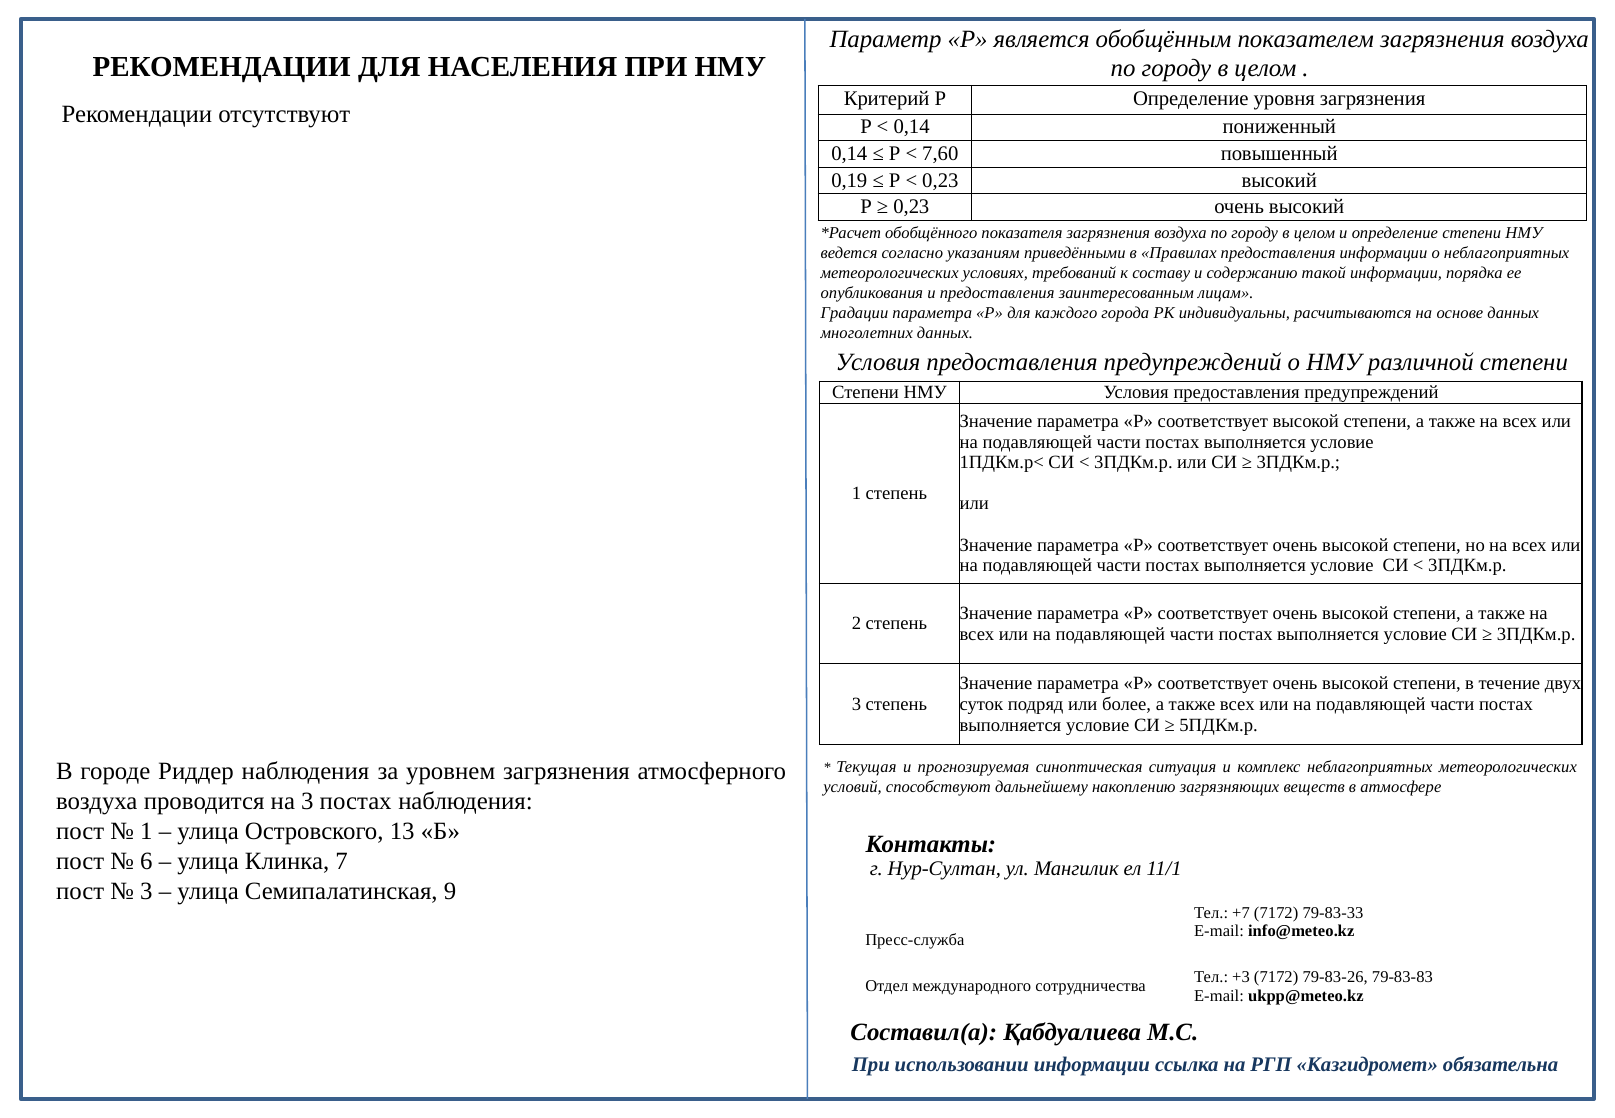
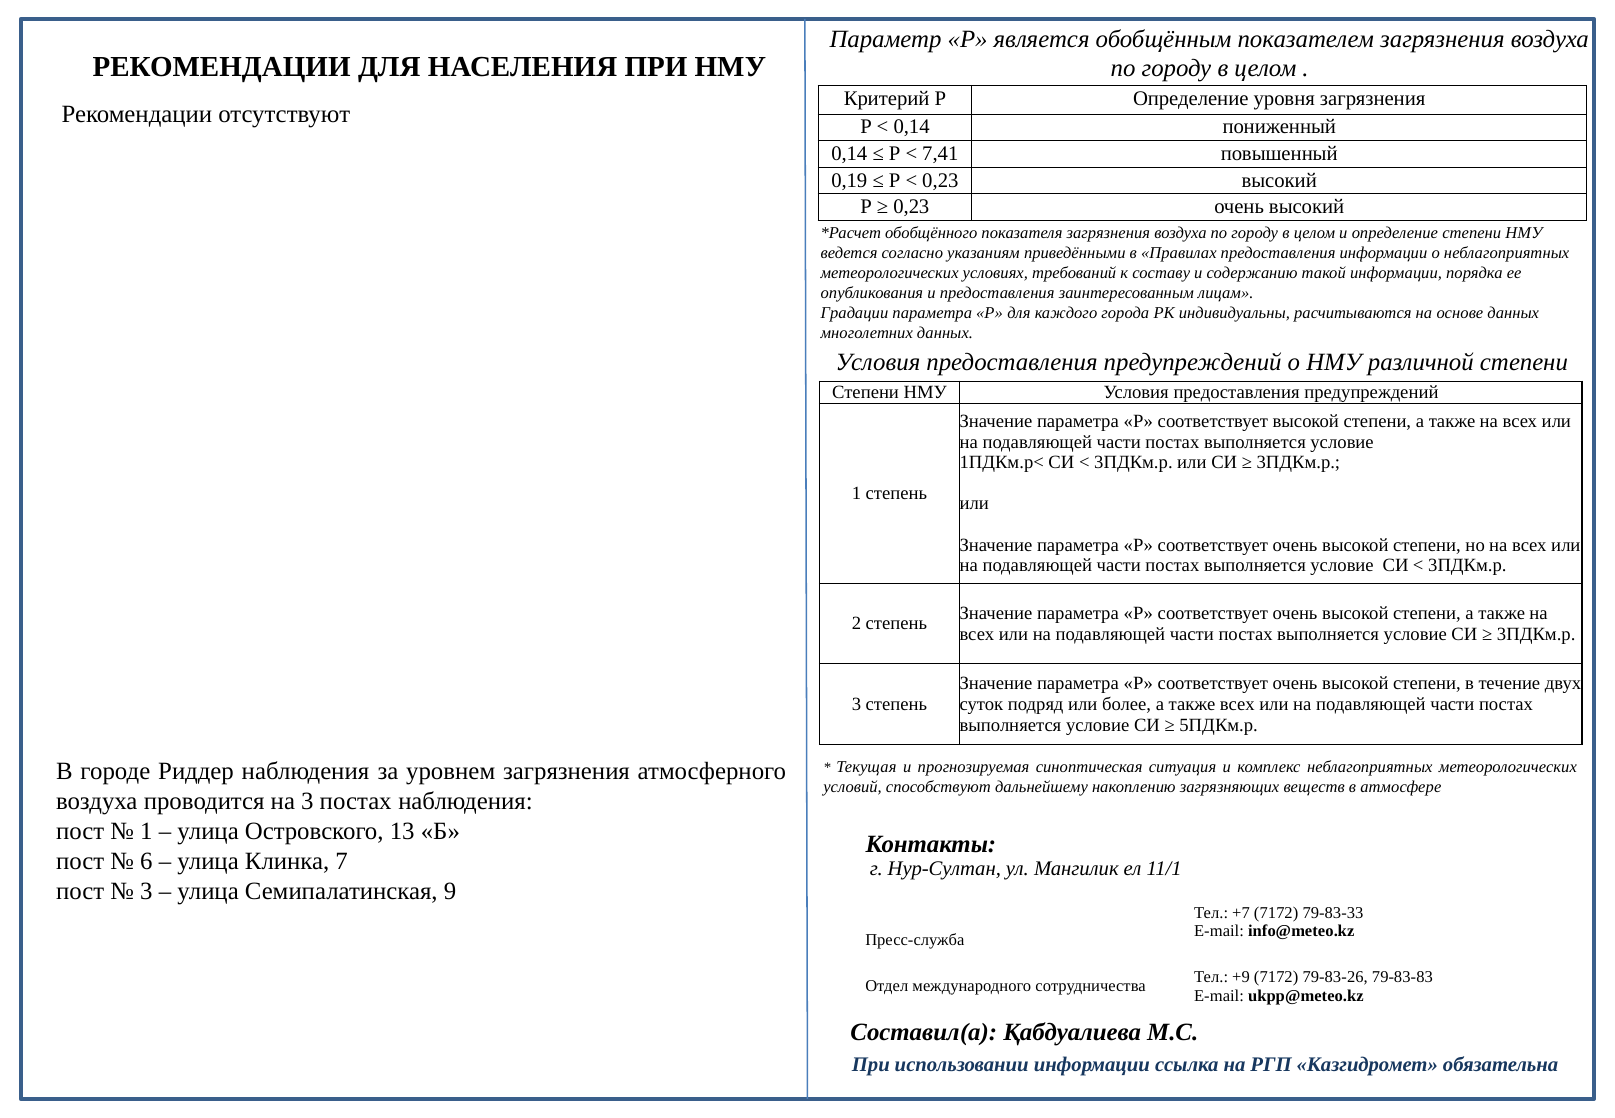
7,60: 7,60 -> 7,41 (940, 154)
+3: +3 -> +9 (1241, 977)
